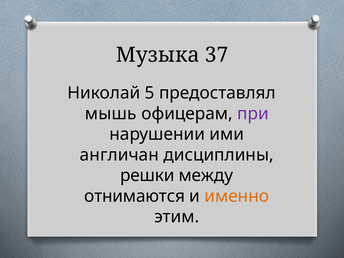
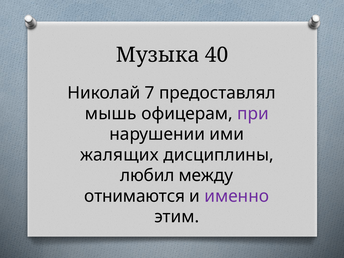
37: 37 -> 40 (217, 55)
5: 5 -> 7 (150, 93)
англичан: англичан -> жалящих (119, 155)
решки: решки -> любил (147, 176)
именно colour: orange -> purple (237, 196)
